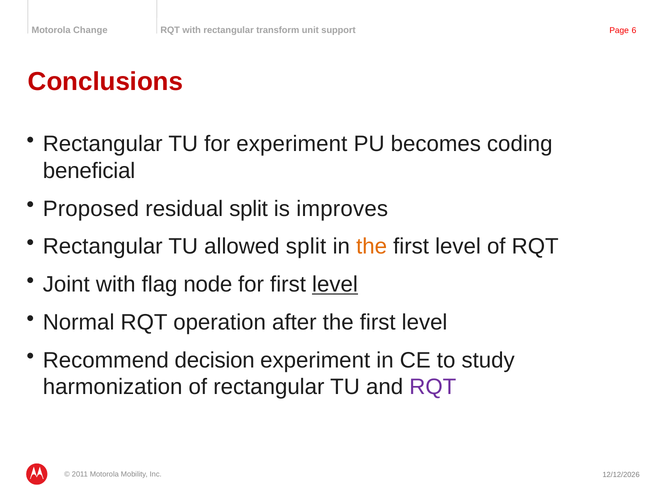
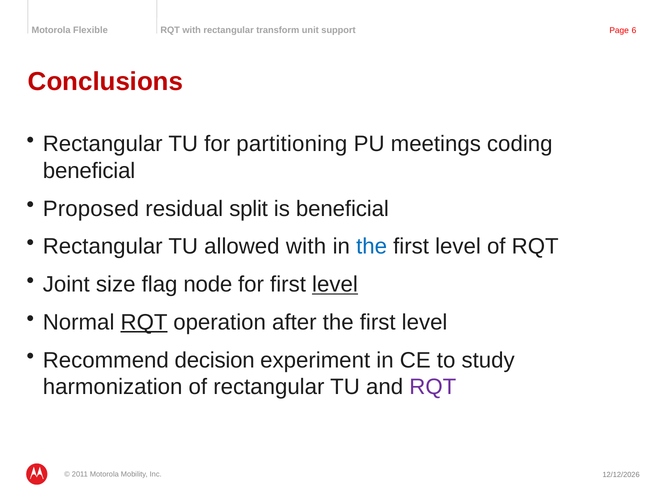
Change: Change -> Flexible (90, 30)
for experiment: experiment -> partitioning (292, 144)
becomes: becomes -> meetings (436, 144)
is improves: improves -> beneficial (342, 208)
allowed split: split -> with (306, 246)
the colour: orange -> blue (372, 246)
Joint with: with -> size (116, 284)
RQT underline: none -> present (144, 322)
